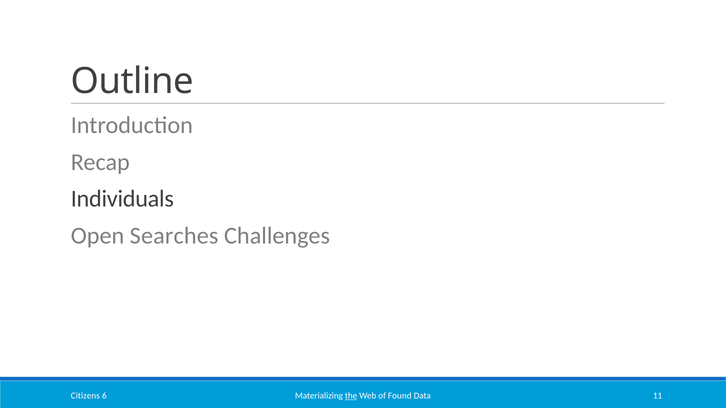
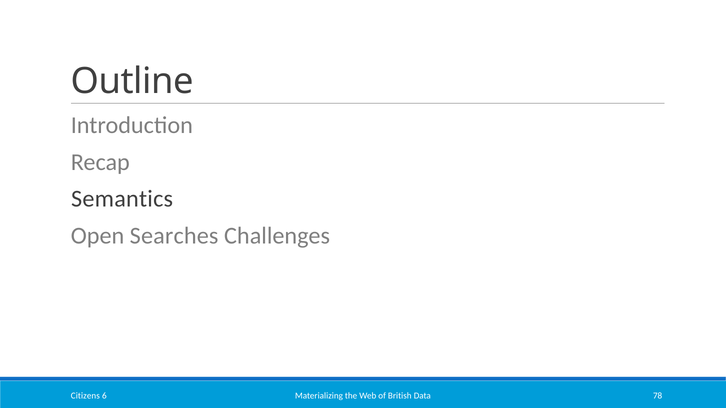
Individuals: Individuals -> Semantics (122, 199)
the underline: present -> none (351, 396)
Found: Found -> British (400, 396)
11: 11 -> 78 (658, 396)
